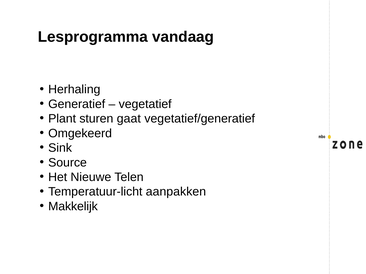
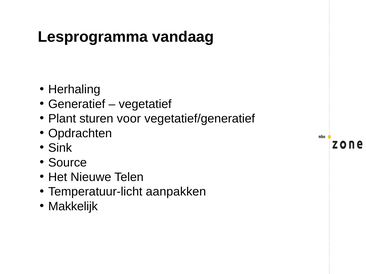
gaat: gaat -> voor (129, 119)
Omgekeerd: Omgekeerd -> Opdrachten (80, 133)
